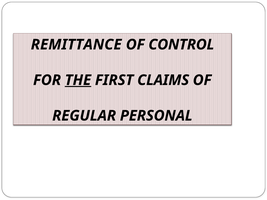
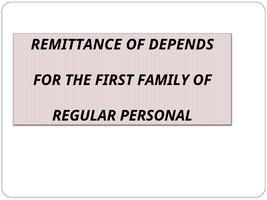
CONTROL: CONTROL -> DEPENDS (181, 45)
THE underline: present -> none (78, 80)
CLAIMS: CLAIMS -> FAMILY (163, 80)
